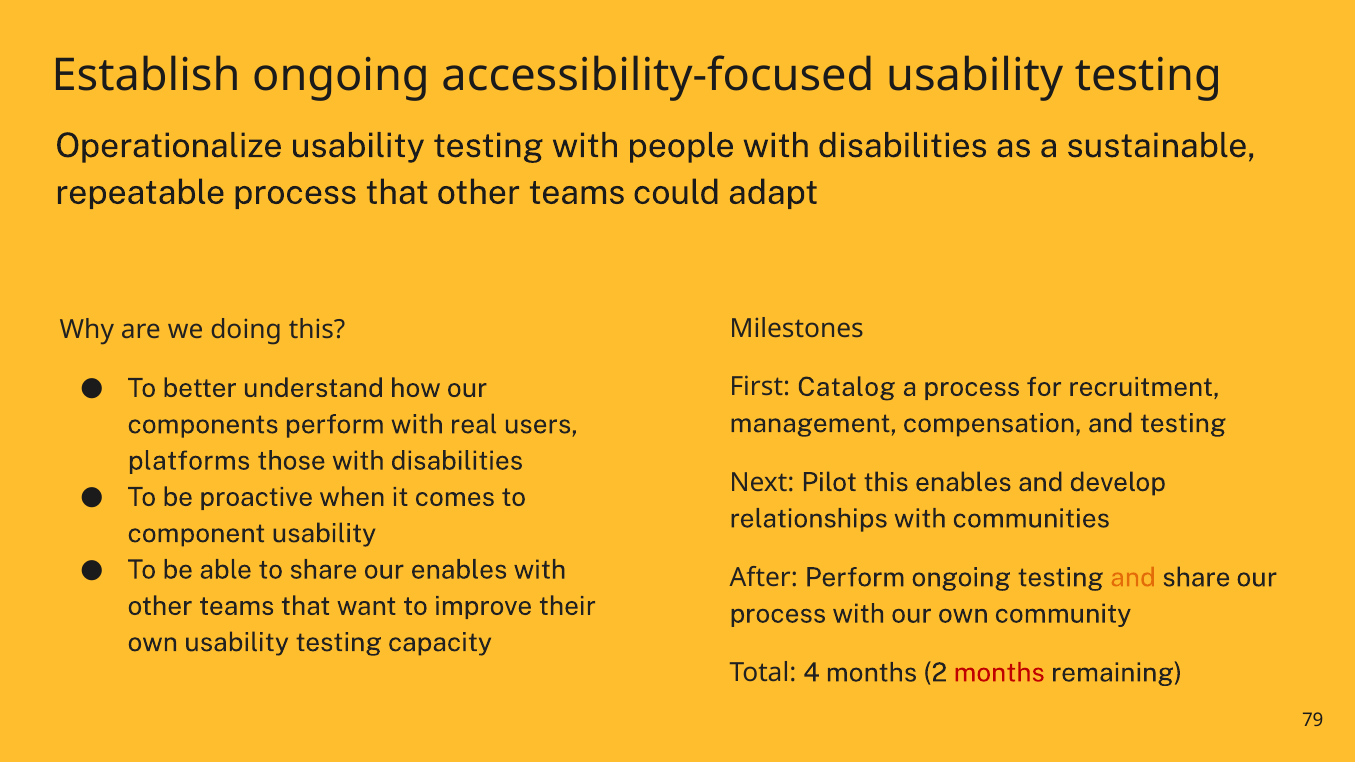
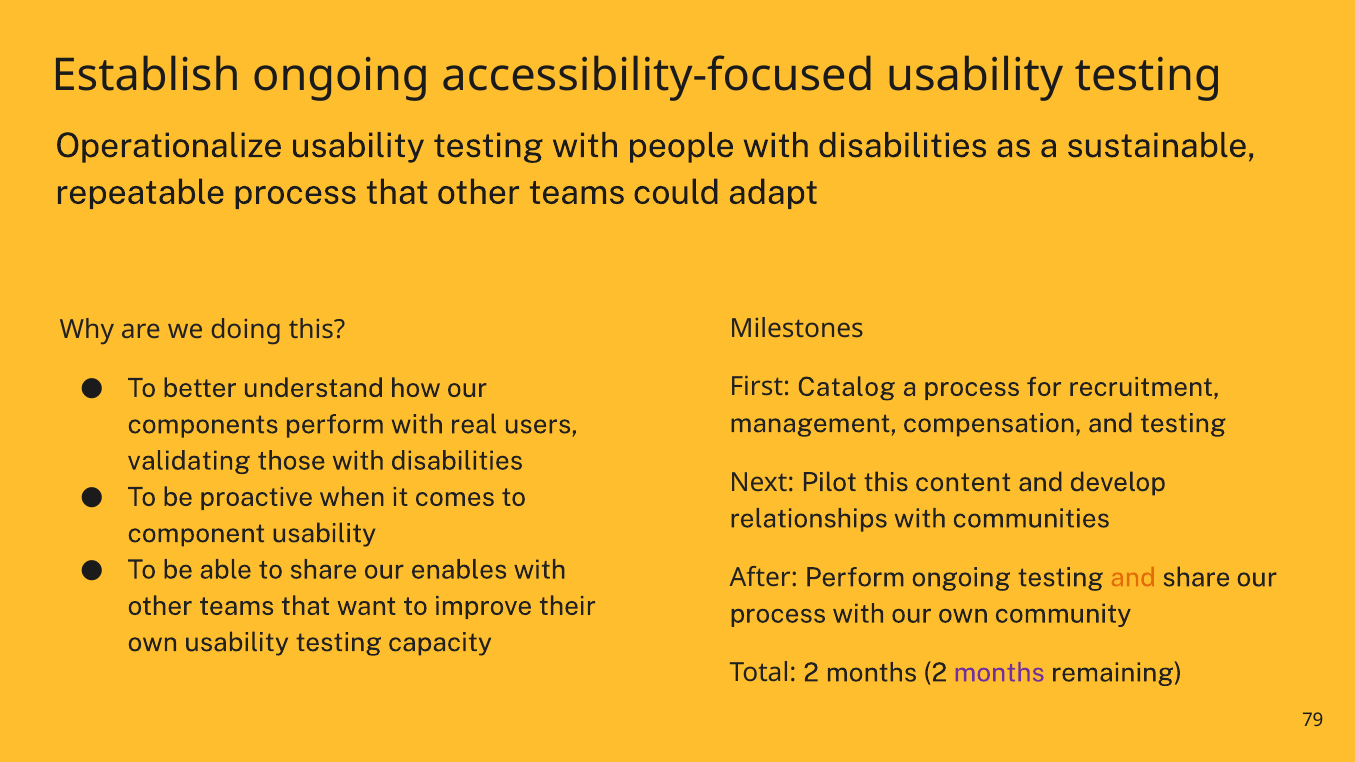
platforms: platforms -> validating (189, 461)
this enables: enables -> content (963, 483)
Total 4: 4 -> 2 (811, 673)
months colour: red -> purple (999, 673)
